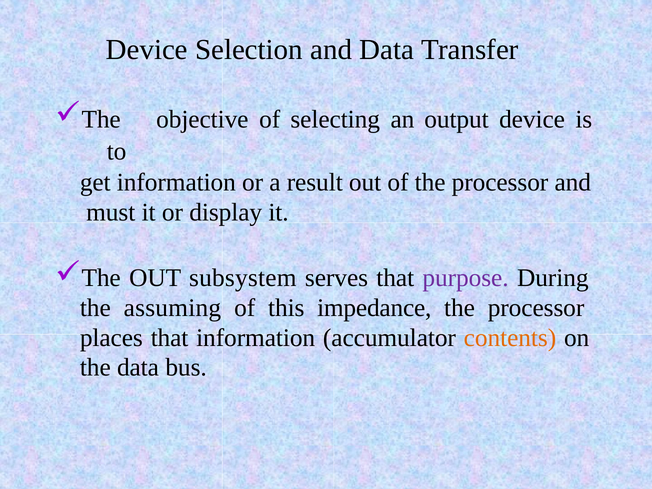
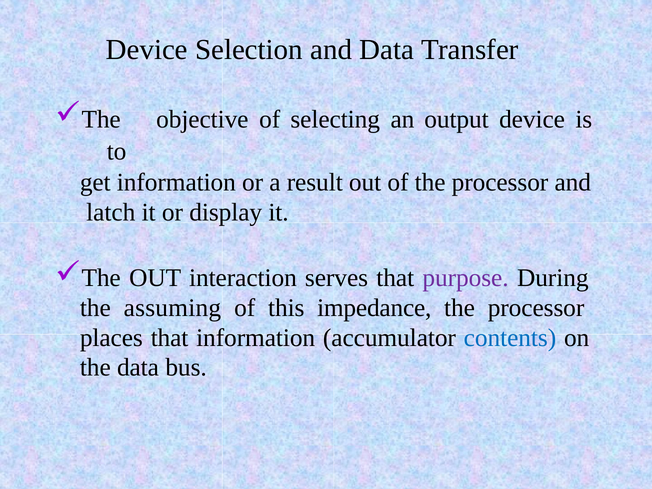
must: must -> latch (111, 213)
subsystem: subsystem -> interaction (243, 278)
contents colour: orange -> blue (510, 338)
